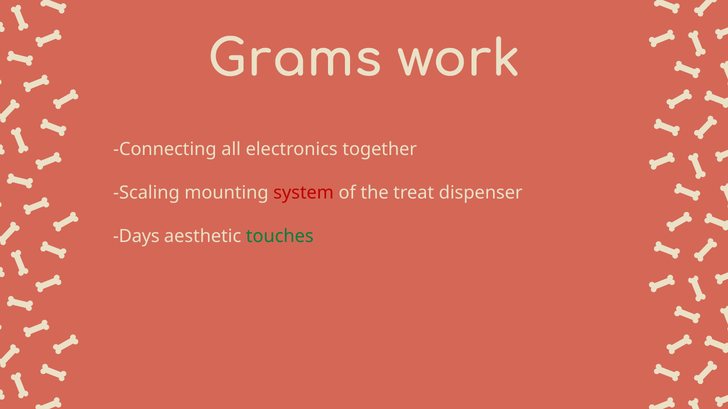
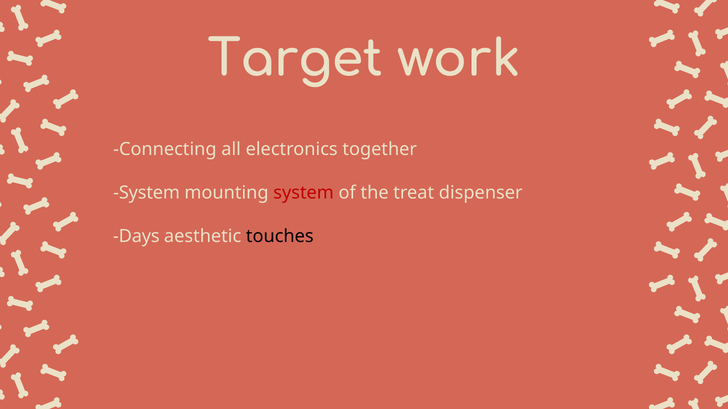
Grams: Grams -> Target (295, 59)
Scaling: Scaling -> System (147, 193)
touches colour: green -> black (280, 237)
